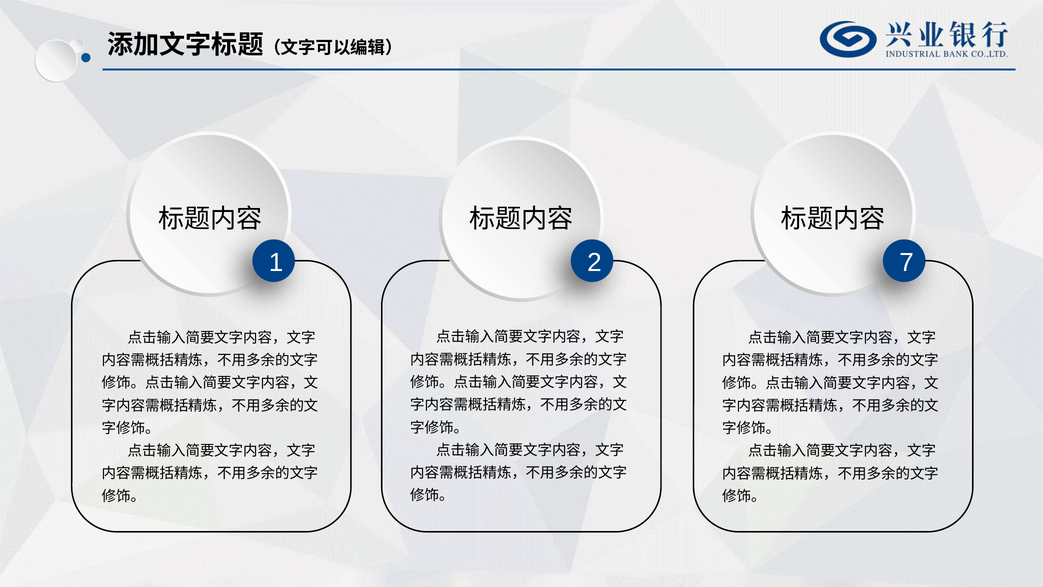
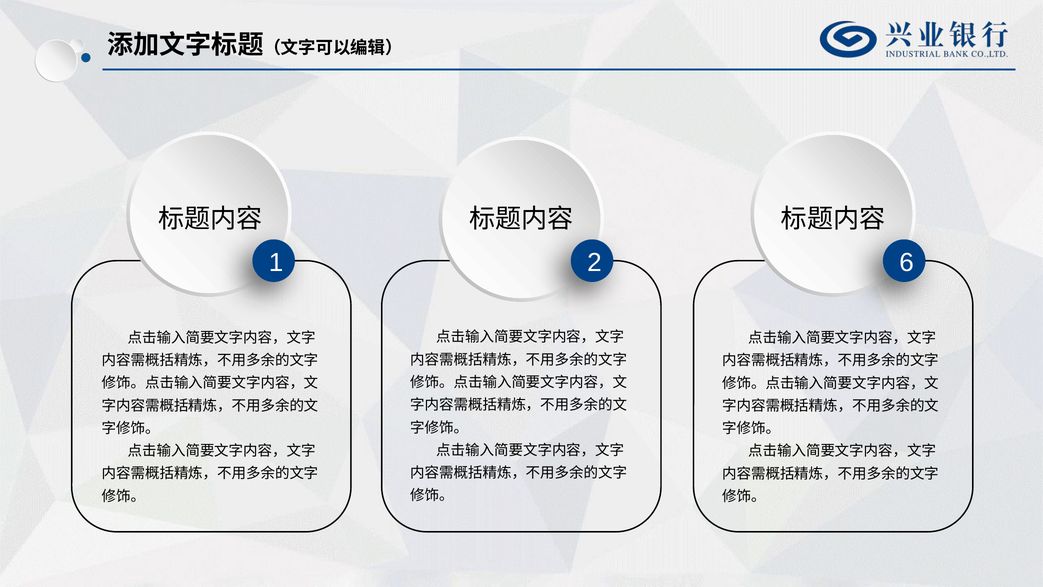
7: 7 -> 6 (907, 262)
